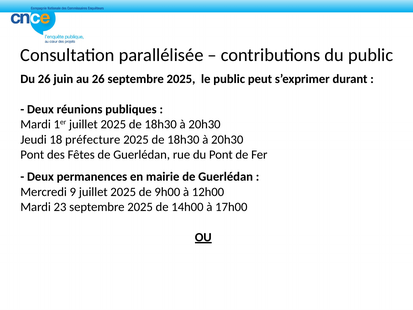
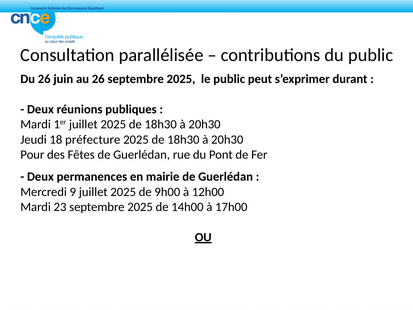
Pont: Pont -> Pour (32, 155)
